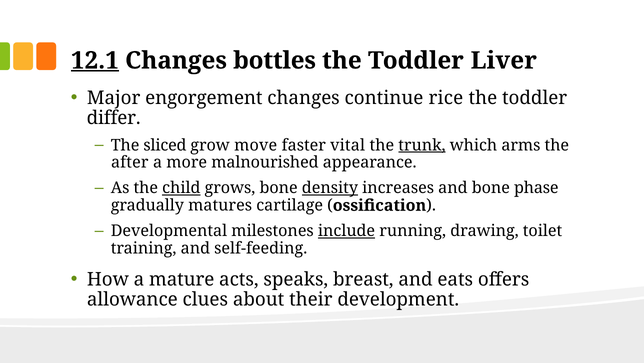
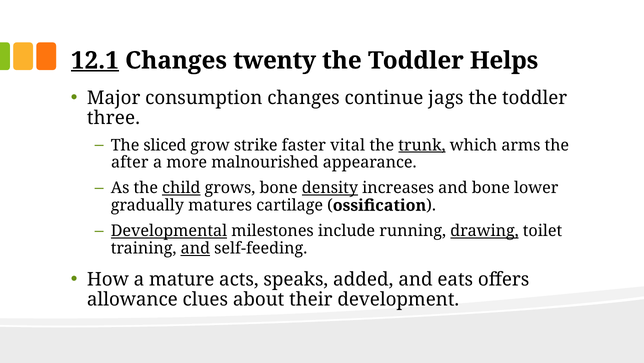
bottles: bottles -> twenty (275, 60)
Liver: Liver -> Helps (504, 60)
engorgement: engorgement -> consumption (204, 98)
rice: rice -> jags (446, 98)
differ: differ -> three (113, 118)
move: move -> strike (256, 145)
phase: phase -> lower (536, 188)
Developmental underline: none -> present (169, 231)
include underline: present -> none (347, 231)
drawing underline: none -> present (485, 231)
and underline: none -> present (195, 248)
breast: breast -> added (363, 279)
